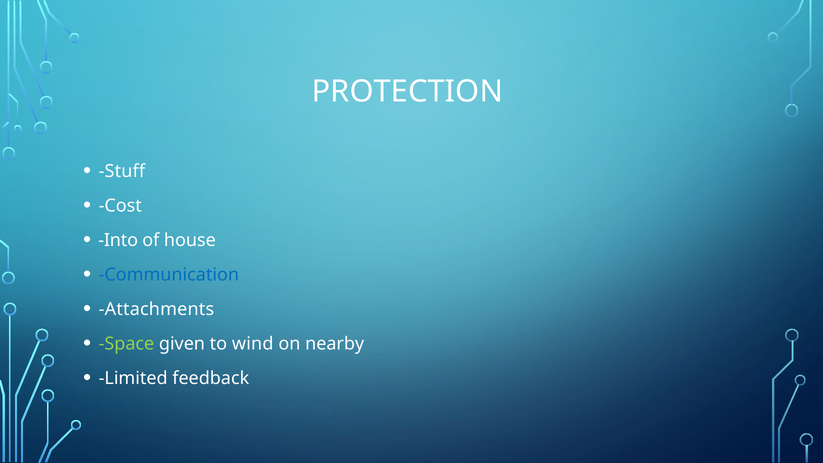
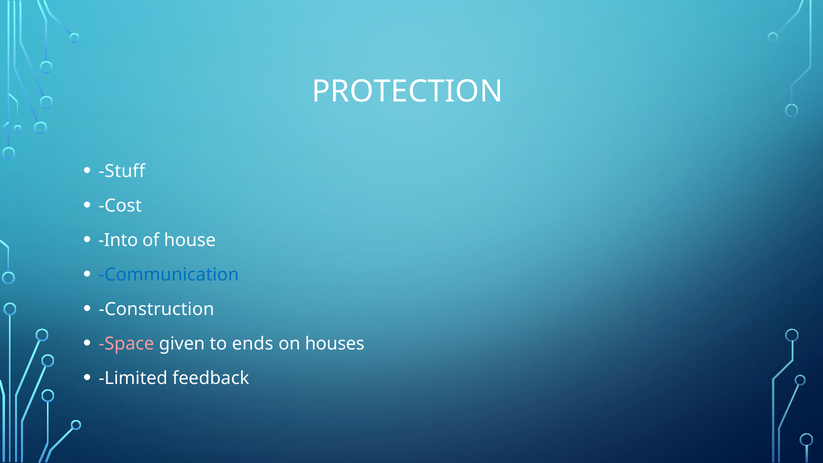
Attachments: Attachments -> Construction (156, 309)
Space colour: light green -> pink (126, 344)
wind: wind -> ends (253, 344)
nearby: nearby -> houses (335, 344)
